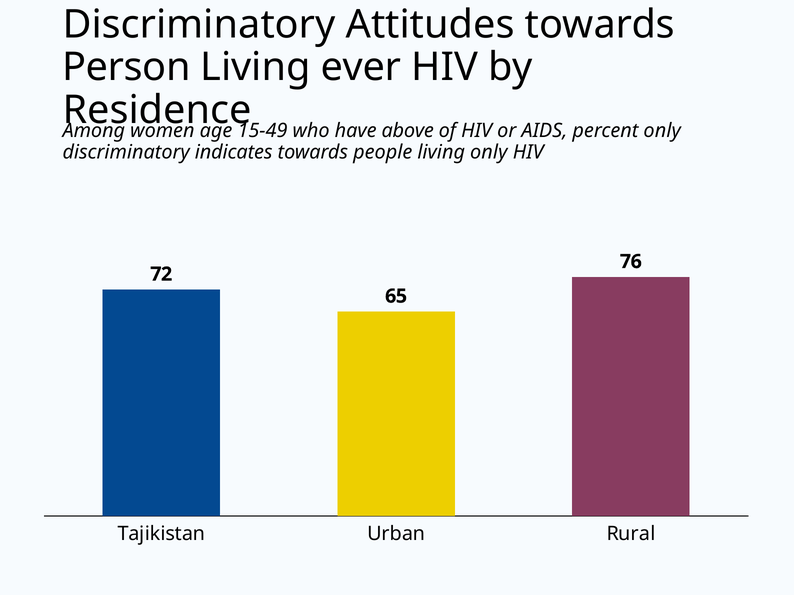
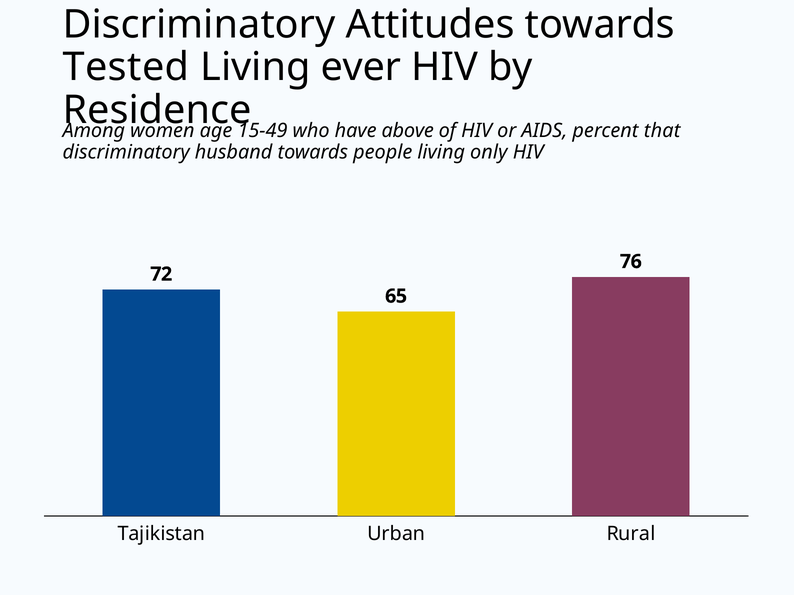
Person: Person -> Tested (126, 67)
percent only: only -> that (662, 131)
indicates: indicates -> husband (234, 152)
